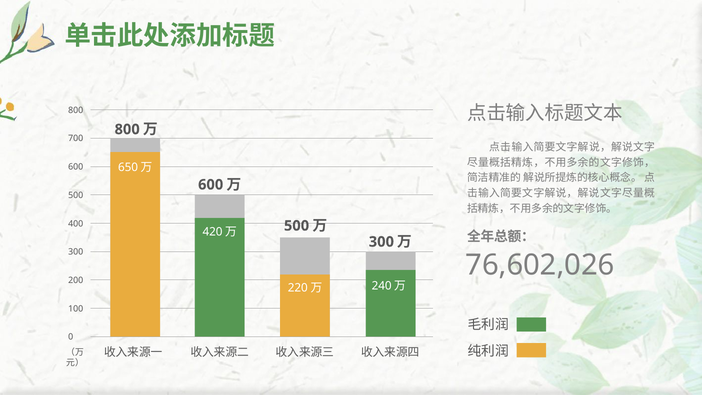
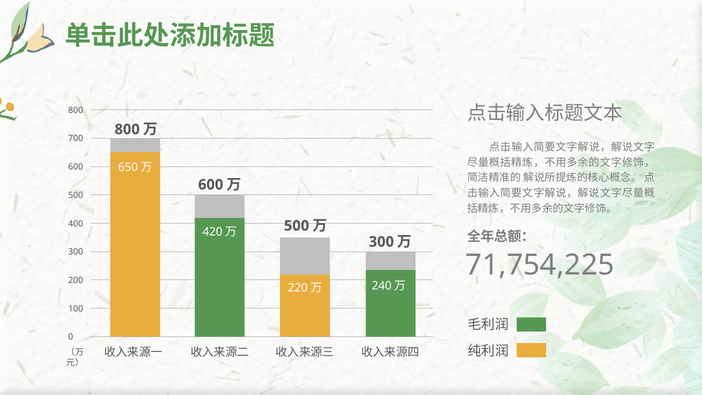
76,602,026: 76,602,026 -> 71,754,225 (540, 265)
